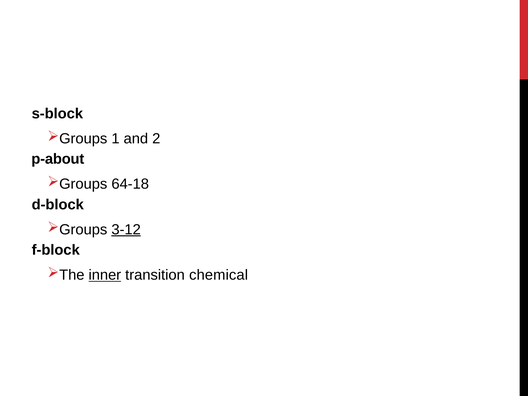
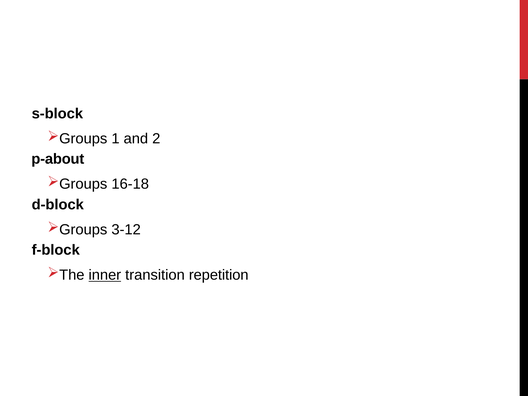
64-18: 64-18 -> 16-18 (130, 184)
3-12 underline: present -> none (126, 230)
chemical: chemical -> repetition (219, 275)
